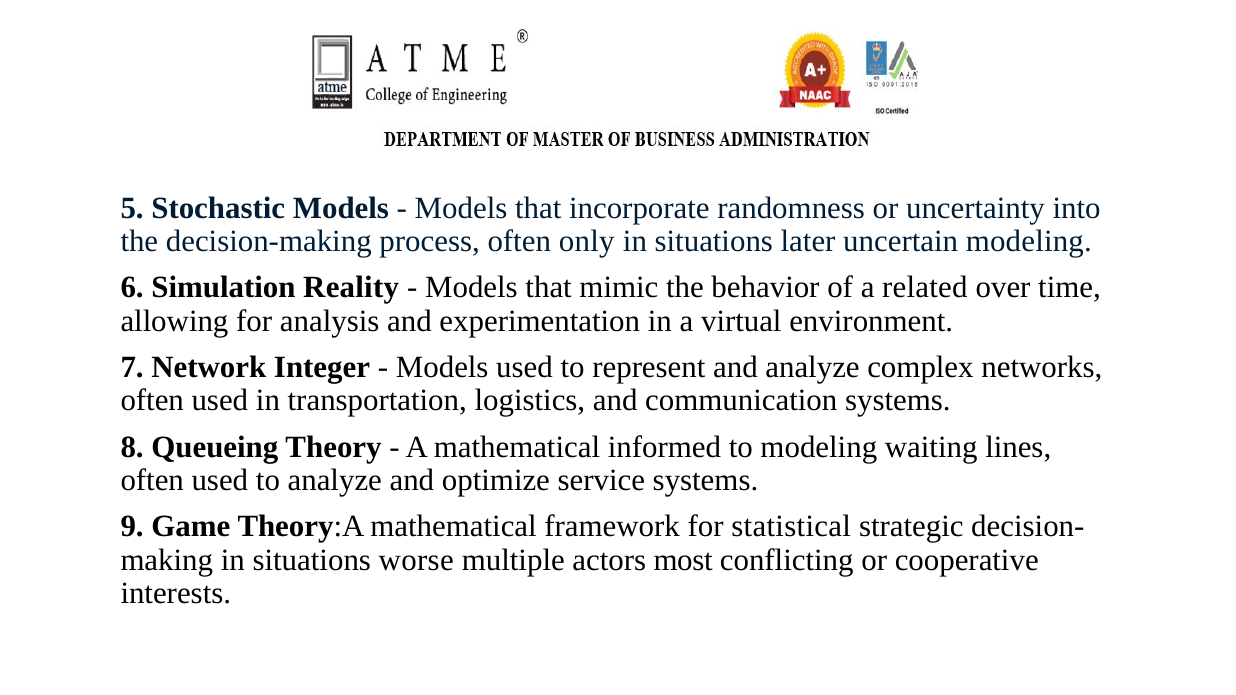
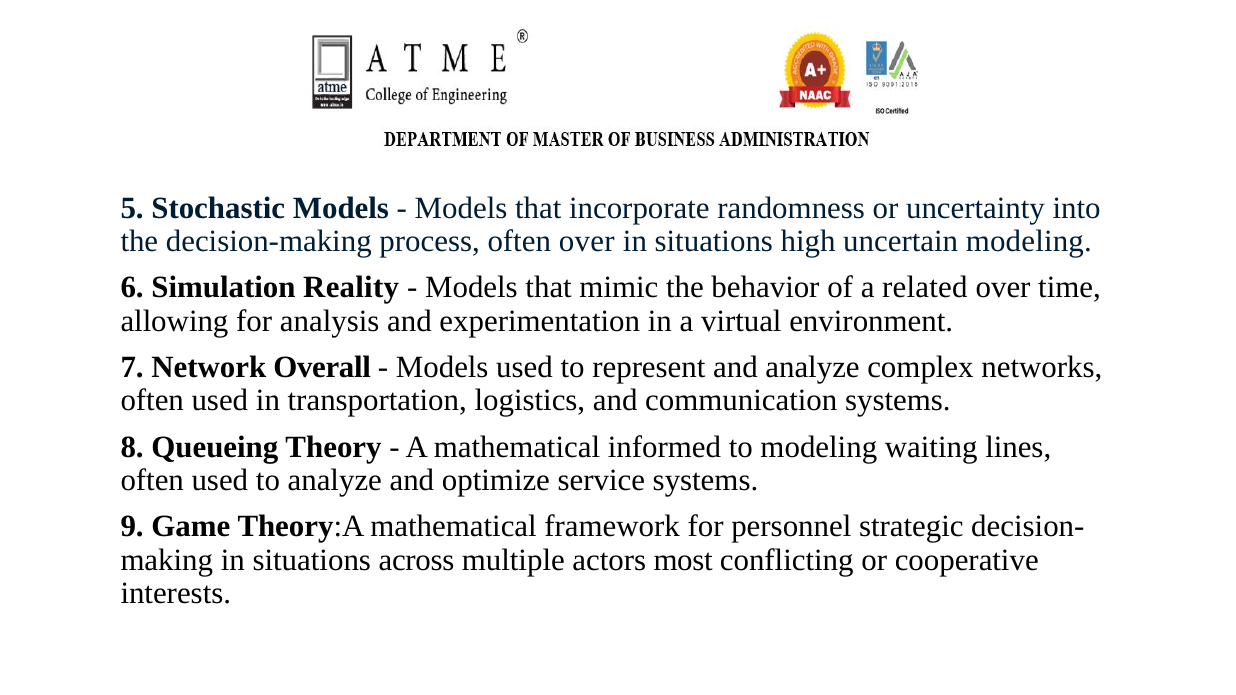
often only: only -> over (587, 242)
later: later -> high (808, 242)
Integer: Integer -> Overall (322, 367)
statistical: statistical -> personnel (791, 527)
worse: worse -> across (417, 560)
